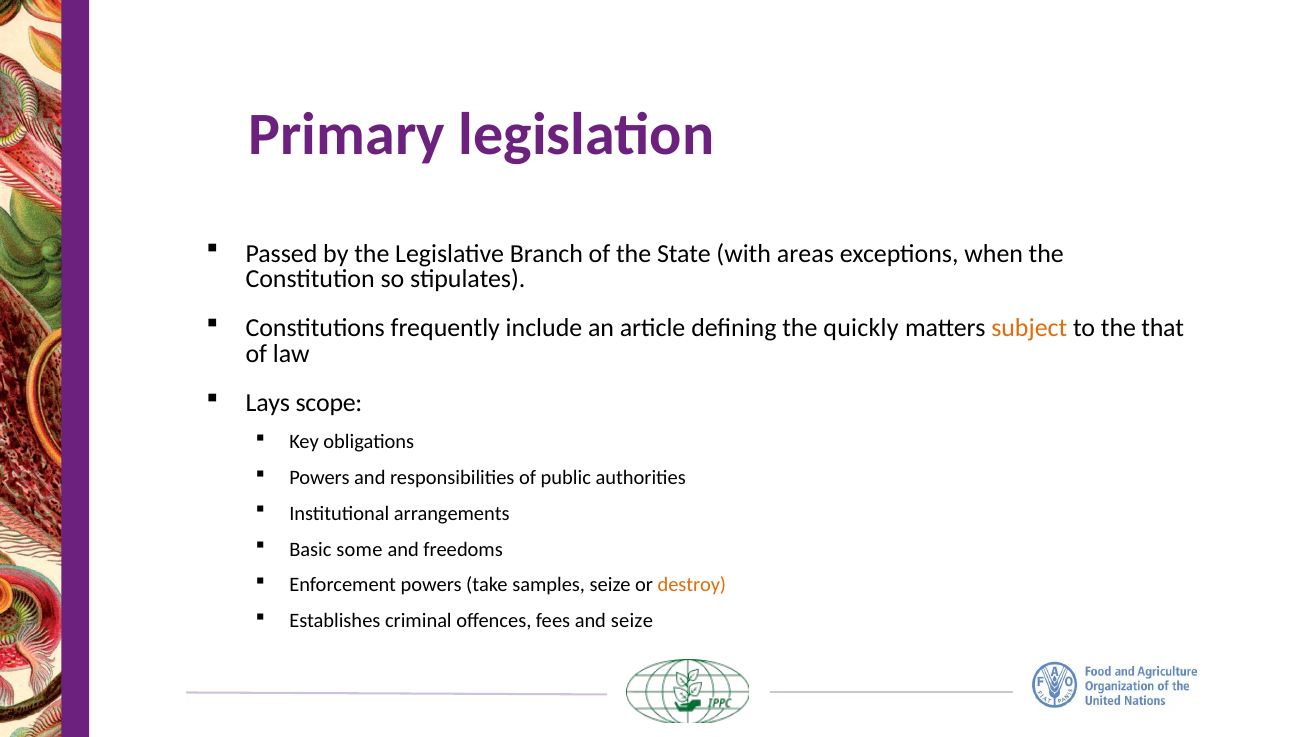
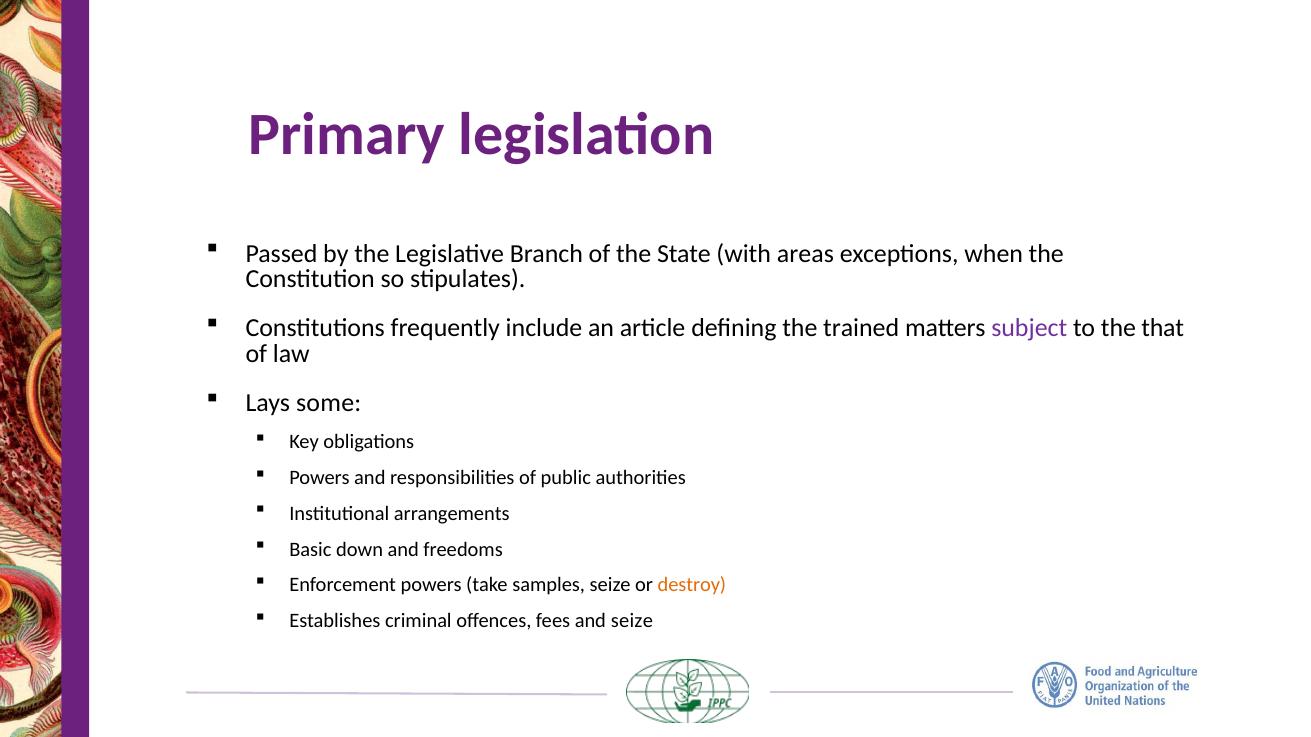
quickly: quickly -> trained (861, 329)
subject colour: orange -> purple (1029, 329)
scope: scope -> some (329, 404)
some: some -> down (360, 550)
